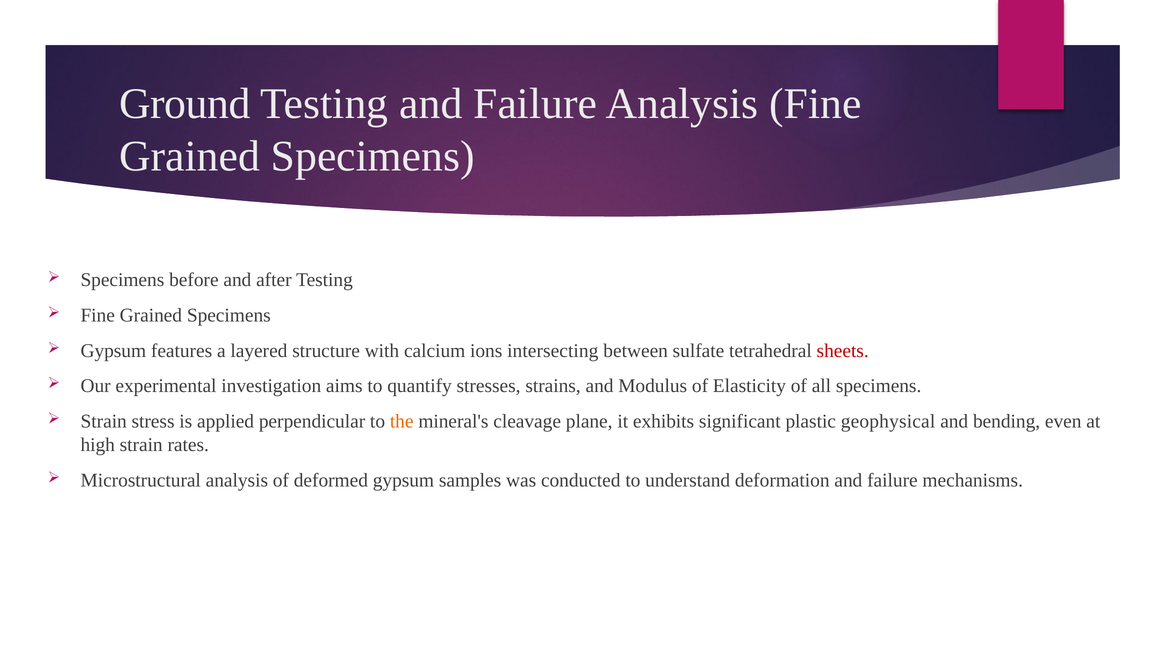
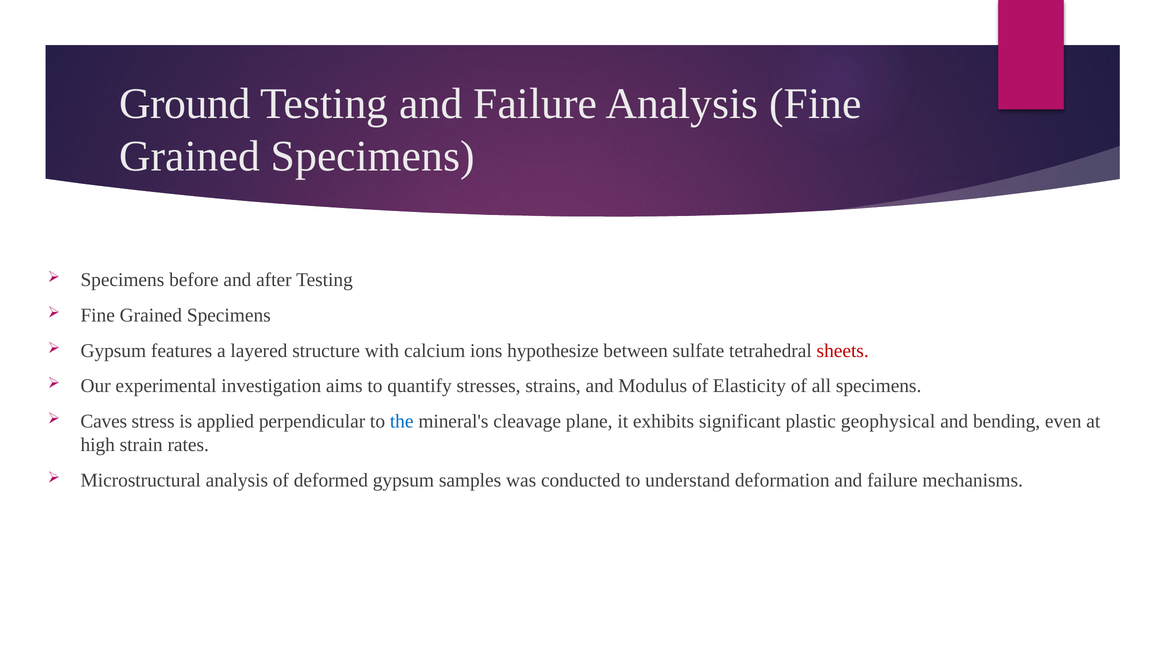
intersecting: intersecting -> hypothesize (553, 351)
Strain: Strain -> Caves (104, 421)
the colour: orange -> blue (402, 421)
